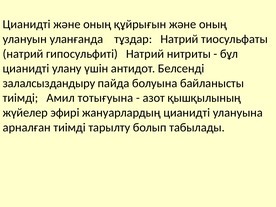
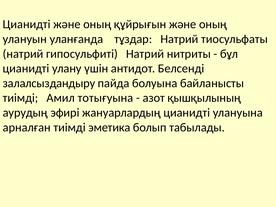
жүйелер: жүйелер -> аурудың (25, 113)
тарылту: тарылту -> эметика (109, 127)
